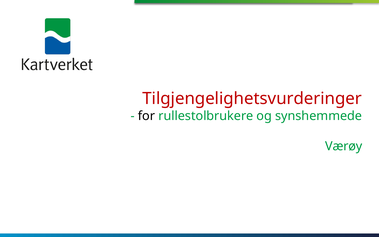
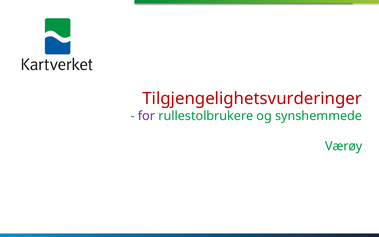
for colour: black -> purple (146, 116)
